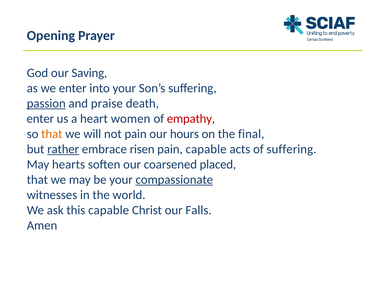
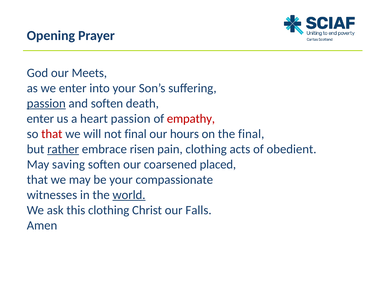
Saving: Saving -> Meets (89, 73)
and praise: praise -> soften (107, 103)
heart women: women -> passion (131, 119)
that colour: orange -> red (52, 134)
not pain: pain -> final (136, 134)
pain capable: capable -> clothing (206, 149)
of suffering: suffering -> obedient (292, 149)
hearts: hearts -> saving (69, 164)
compassionate underline: present -> none (174, 180)
world underline: none -> present (129, 195)
this capable: capable -> clothing (109, 210)
